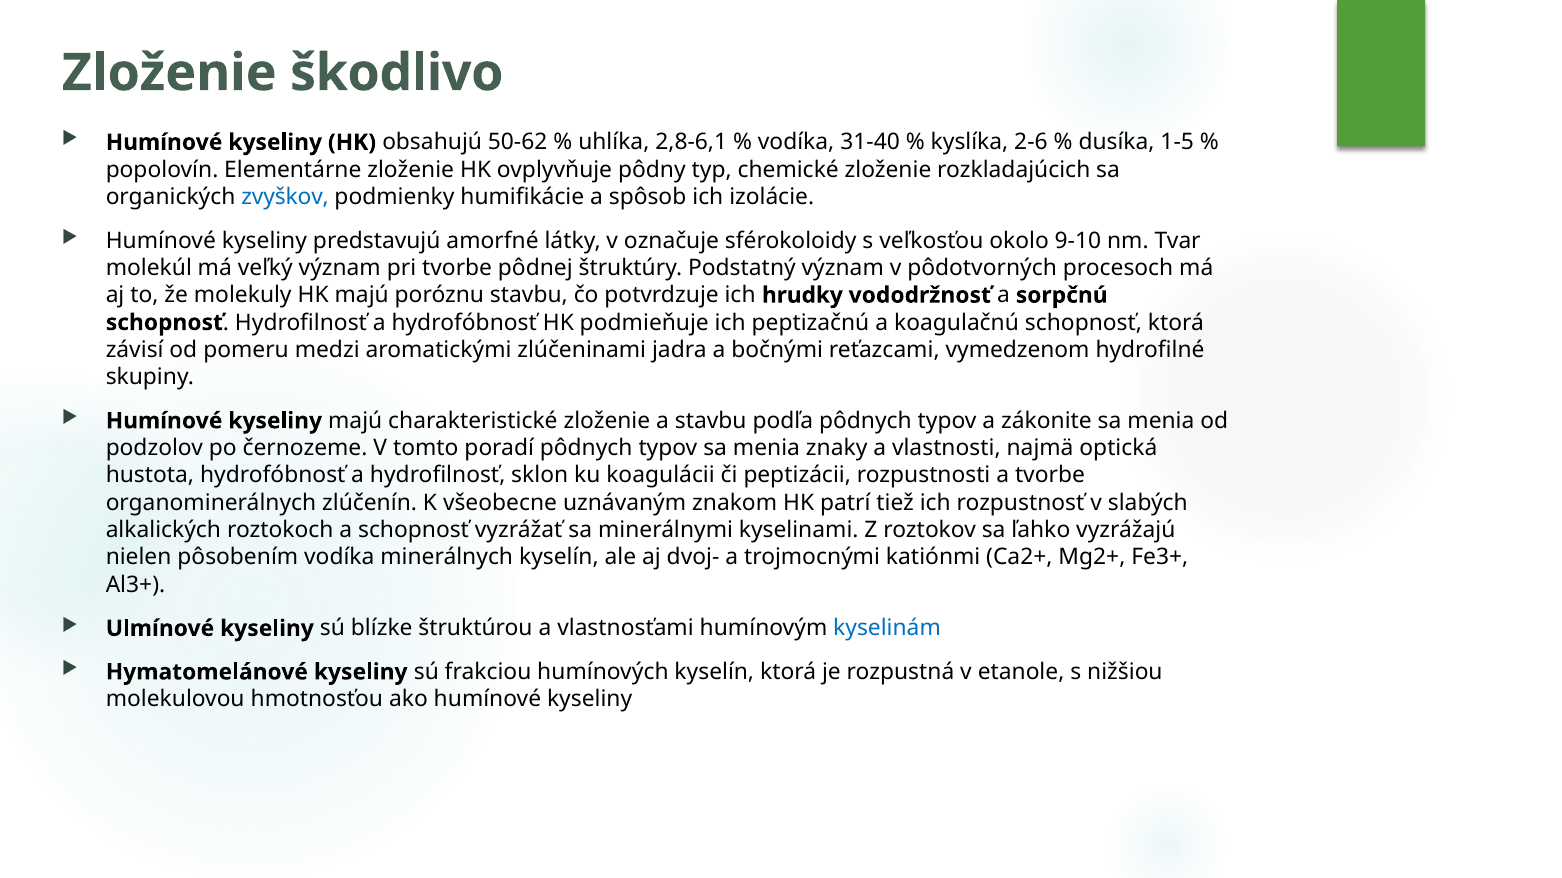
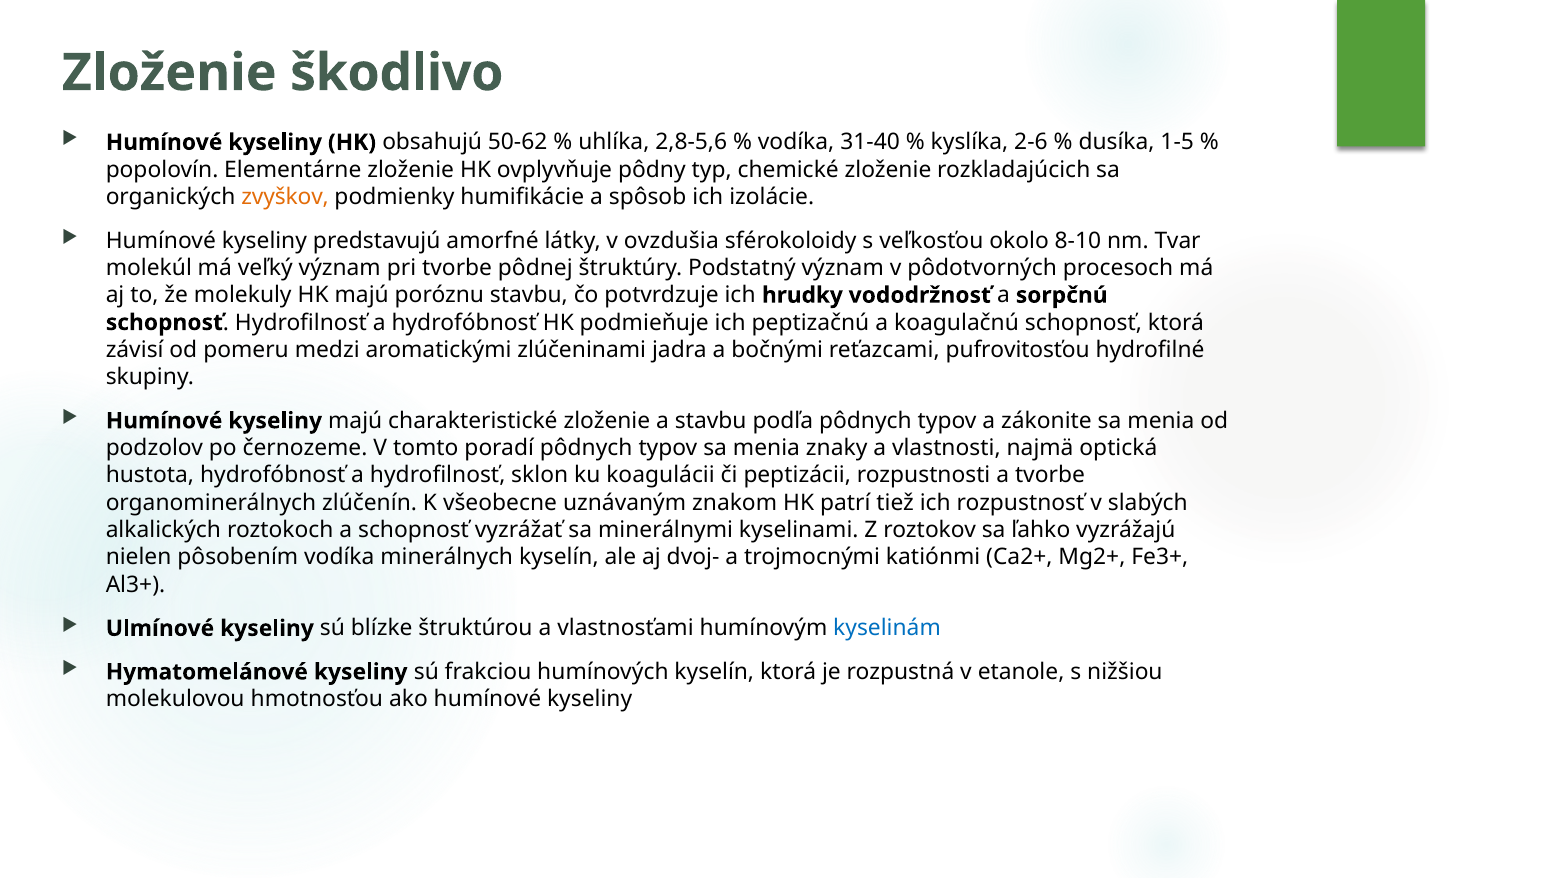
2,8-6,1: 2,8-6,1 -> 2,8-5,6 (691, 142)
zvyškov colour: blue -> orange (285, 197)
označuje: označuje -> ovzdušia (671, 241)
9-10: 9-10 -> 8-10 (1078, 241)
vymedzenom: vymedzenom -> pufrovitosťou (1018, 350)
